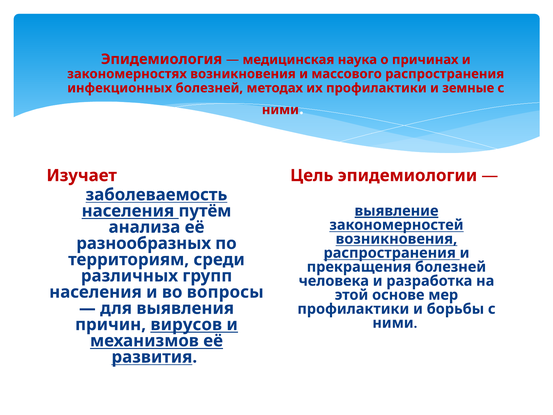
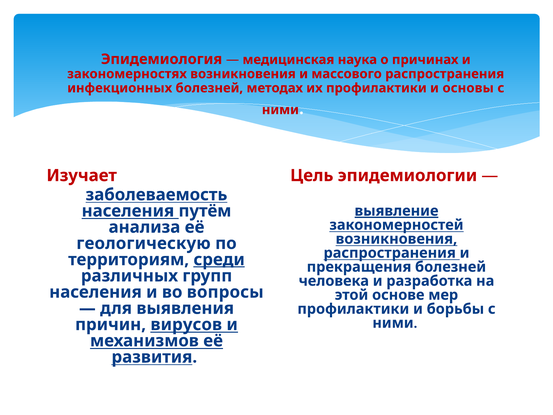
земные: земные -> основы (468, 88)
разнообразных: разнообразных -> геологическую (144, 243)
среди underline: none -> present (219, 259)
